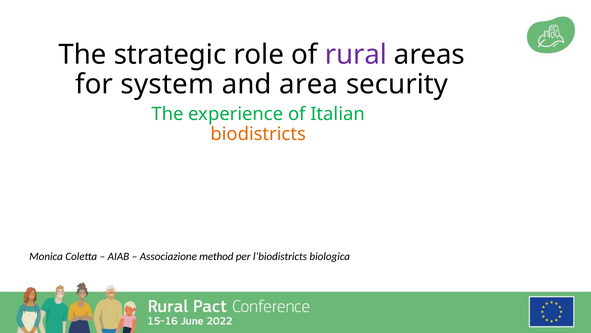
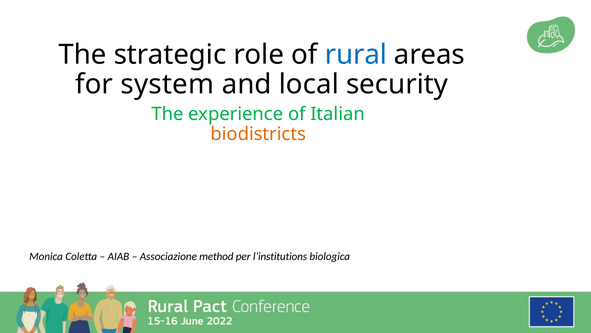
rural colour: purple -> blue (356, 54)
area: area -> local (309, 84)
l’biodistricts: l’biodistricts -> l’institutions (280, 256)
